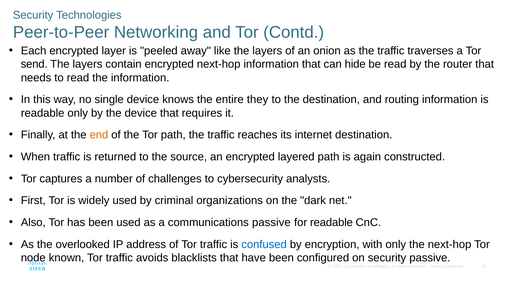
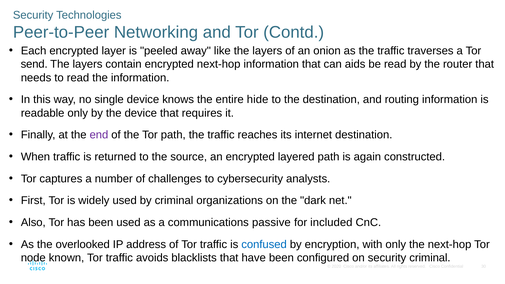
hide: hide -> aids (355, 64)
they: they -> hide (258, 100)
end colour: orange -> purple (99, 135)
for readable: readable -> included (331, 222)
security passive: passive -> criminal (430, 258)
